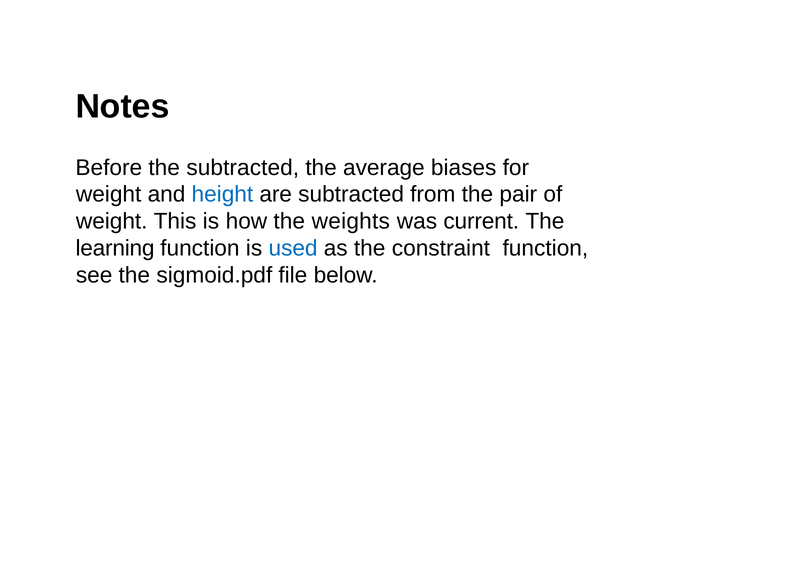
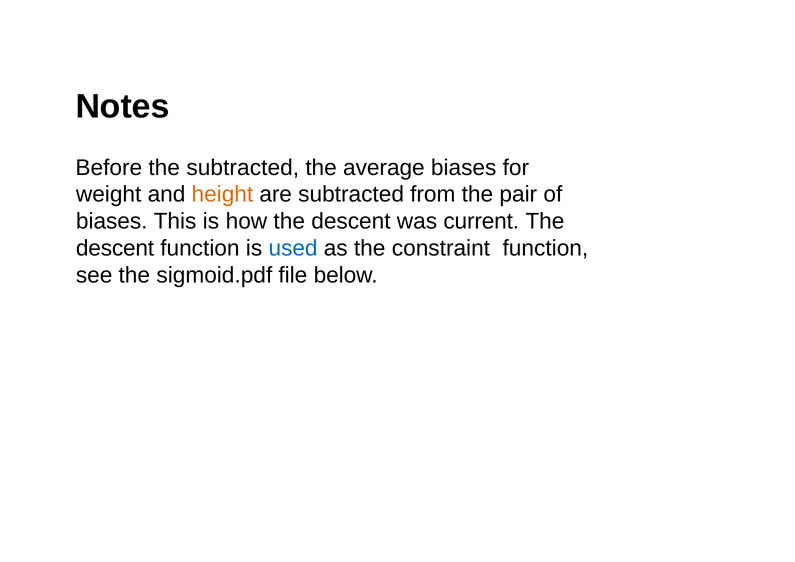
height colour: blue -> orange (222, 195)
weight: weight -> biases (112, 221)
how the weights: weights -> descent (351, 221)
learning: learning -> descent (115, 248)
